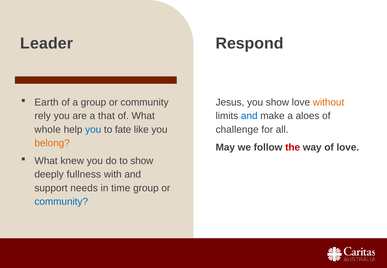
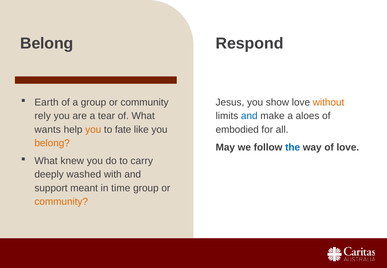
Leader: Leader -> Belong (47, 43)
that: that -> tear (106, 116)
whole: whole -> wants (48, 130)
you colour: blue -> orange (93, 130)
challenge: challenge -> embodied (237, 130)
the colour: red -> blue (293, 147)
to show: show -> carry (142, 161)
fullness: fullness -> washed (84, 174)
needs: needs -> meant (84, 188)
community colour: blue -> orange (61, 202)
